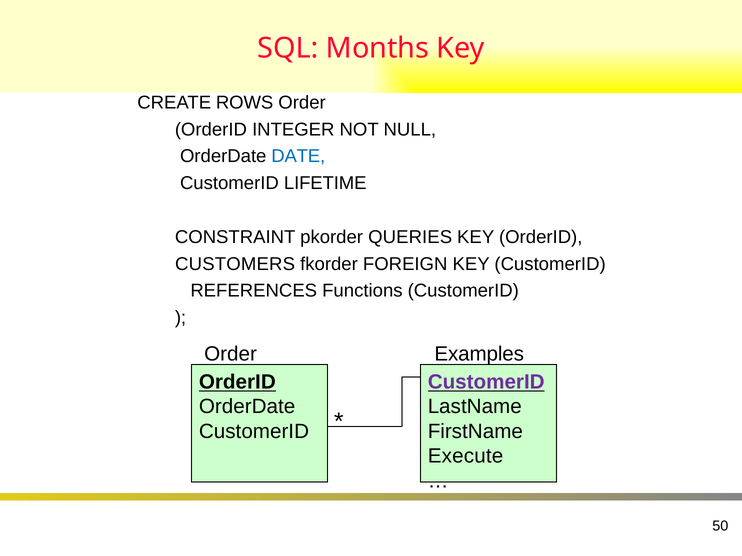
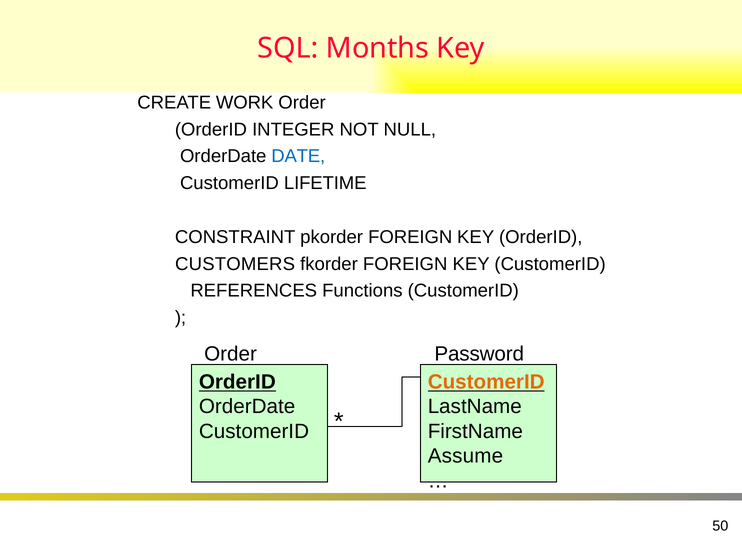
ROWS: ROWS -> WORK (245, 103)
pkorder QUERIES: QUERIES -> FOREIGN (410, 237)
Examples: Examples -> Password (479, 354)
CustomerID colour: purple -> orange (486, 382)
Execute: Execute -> Assume (465, 456)
